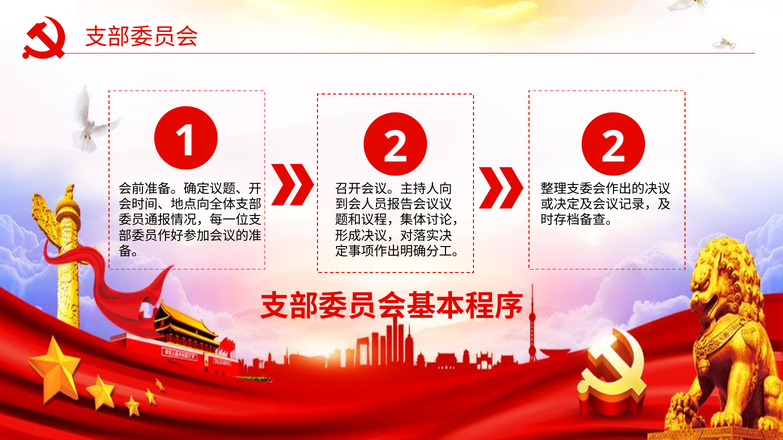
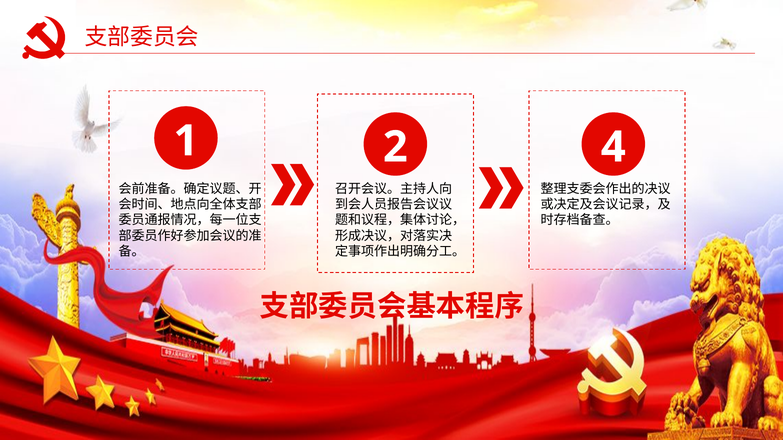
2 2: 2 -> 4 (613, 147)
